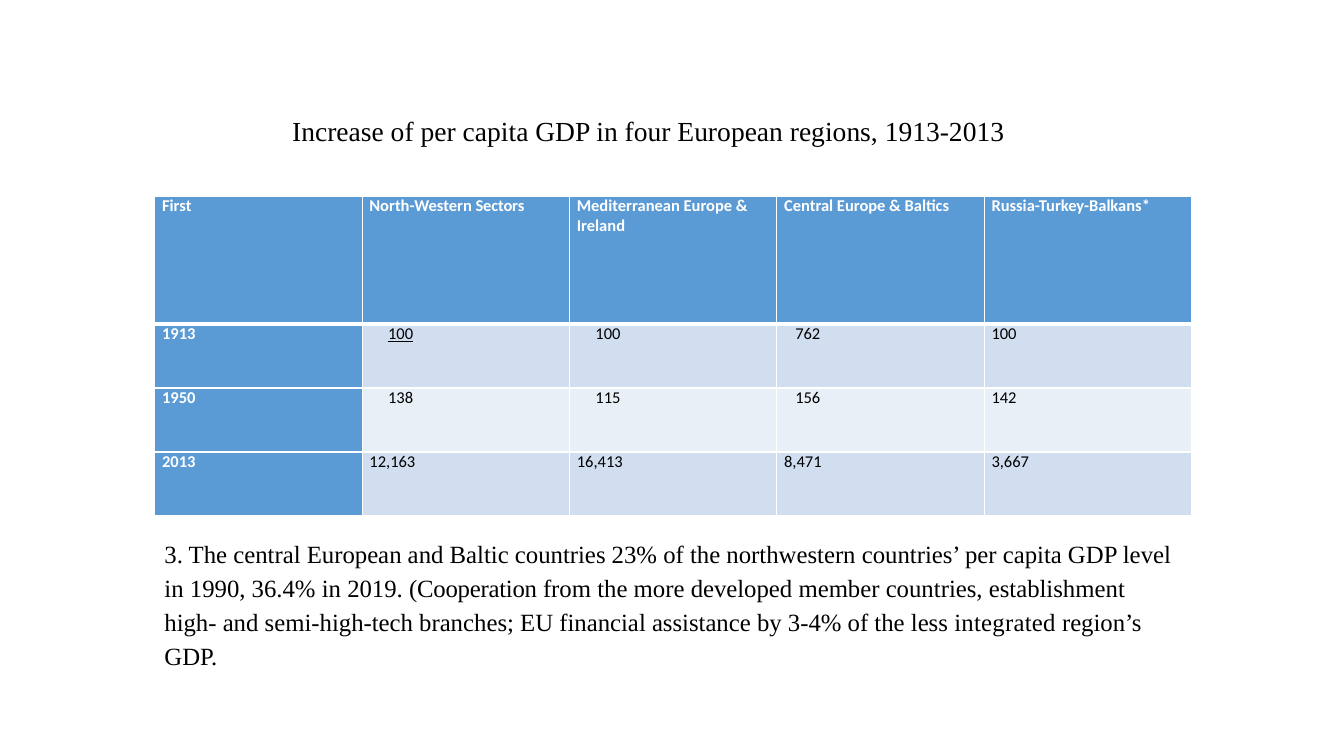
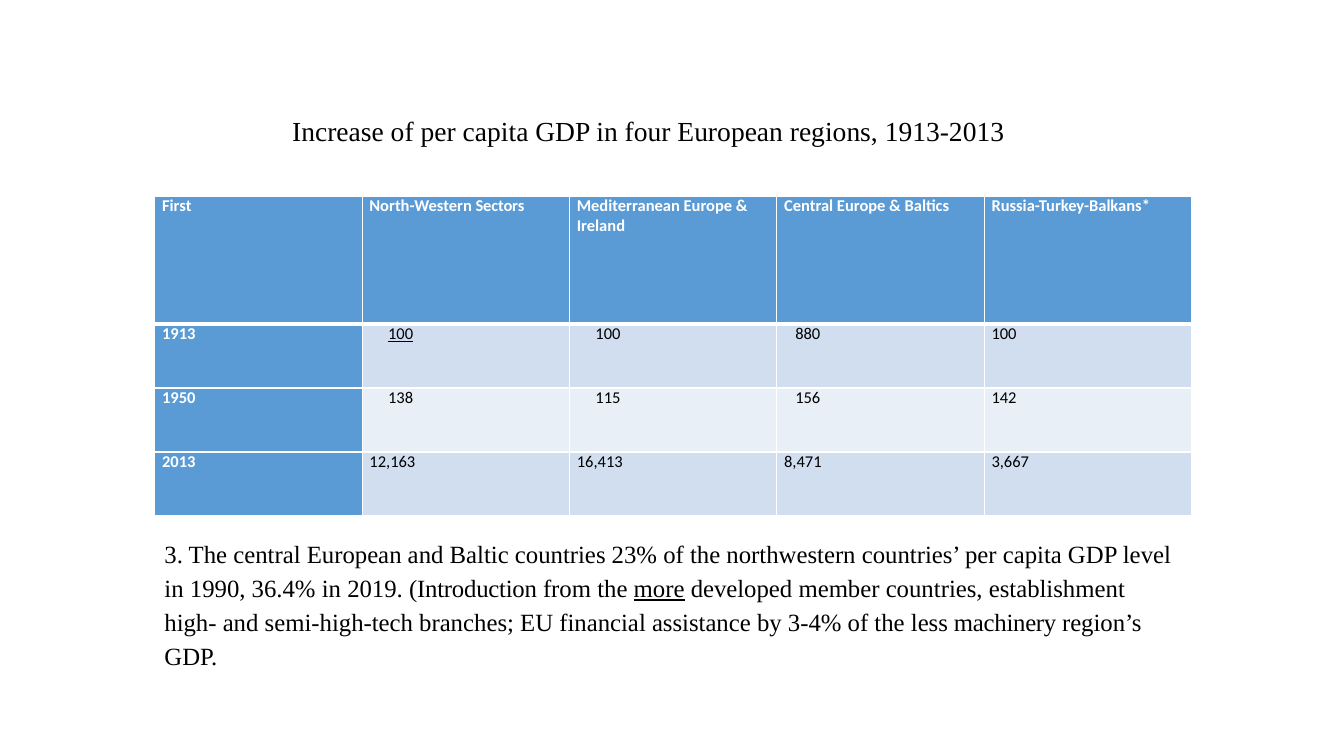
762: 762 -> 880 (808, 334)
Cooperation: Cooperation -> Introduction (473, 589)
more underline: none -> present (659, 589)
integrated: integrated -> machinery (1005, 624)
